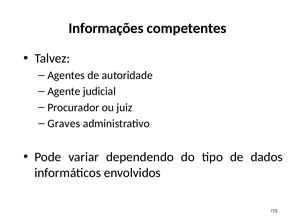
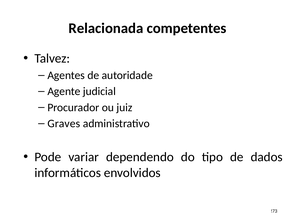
Informações: Informações -> Relacionada (106, 28)
